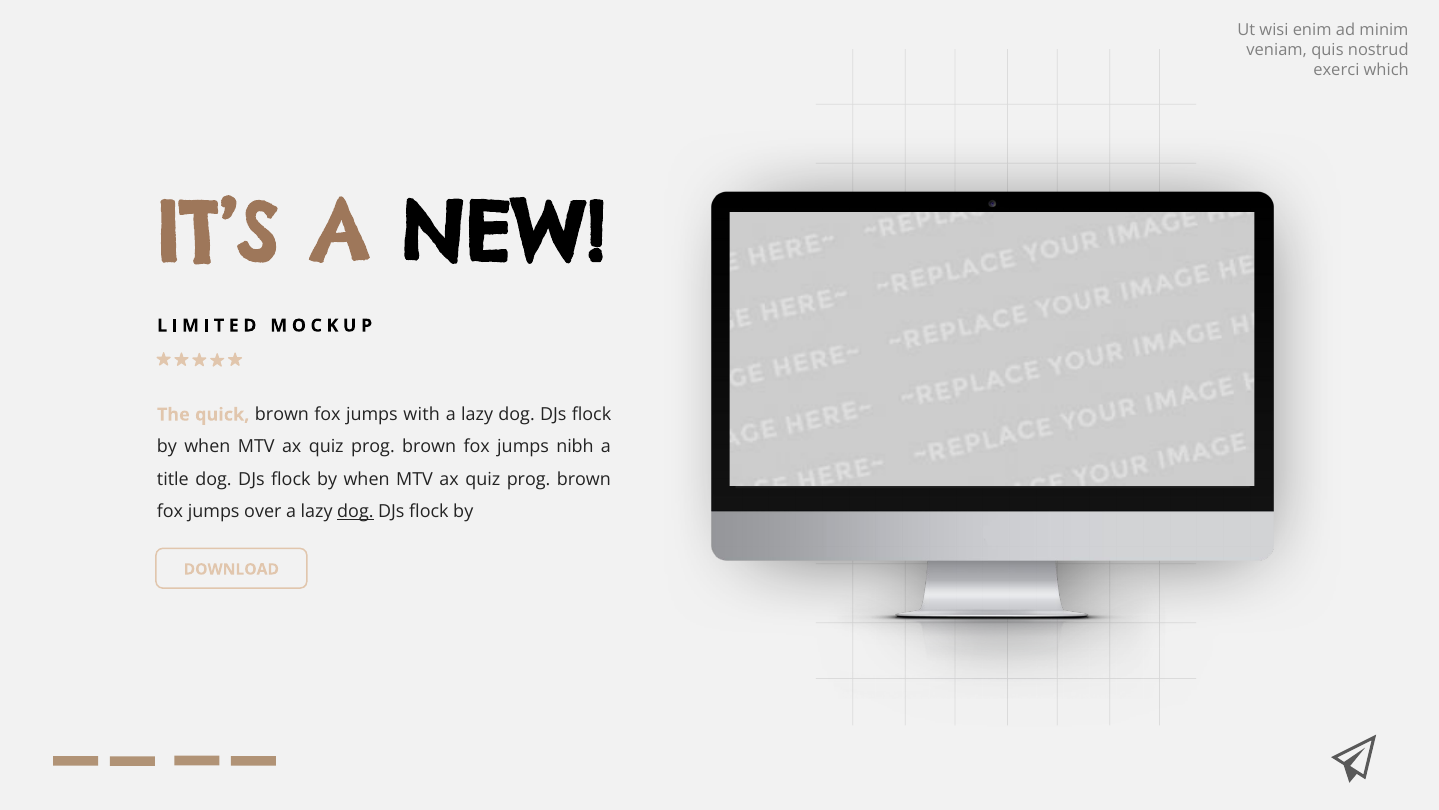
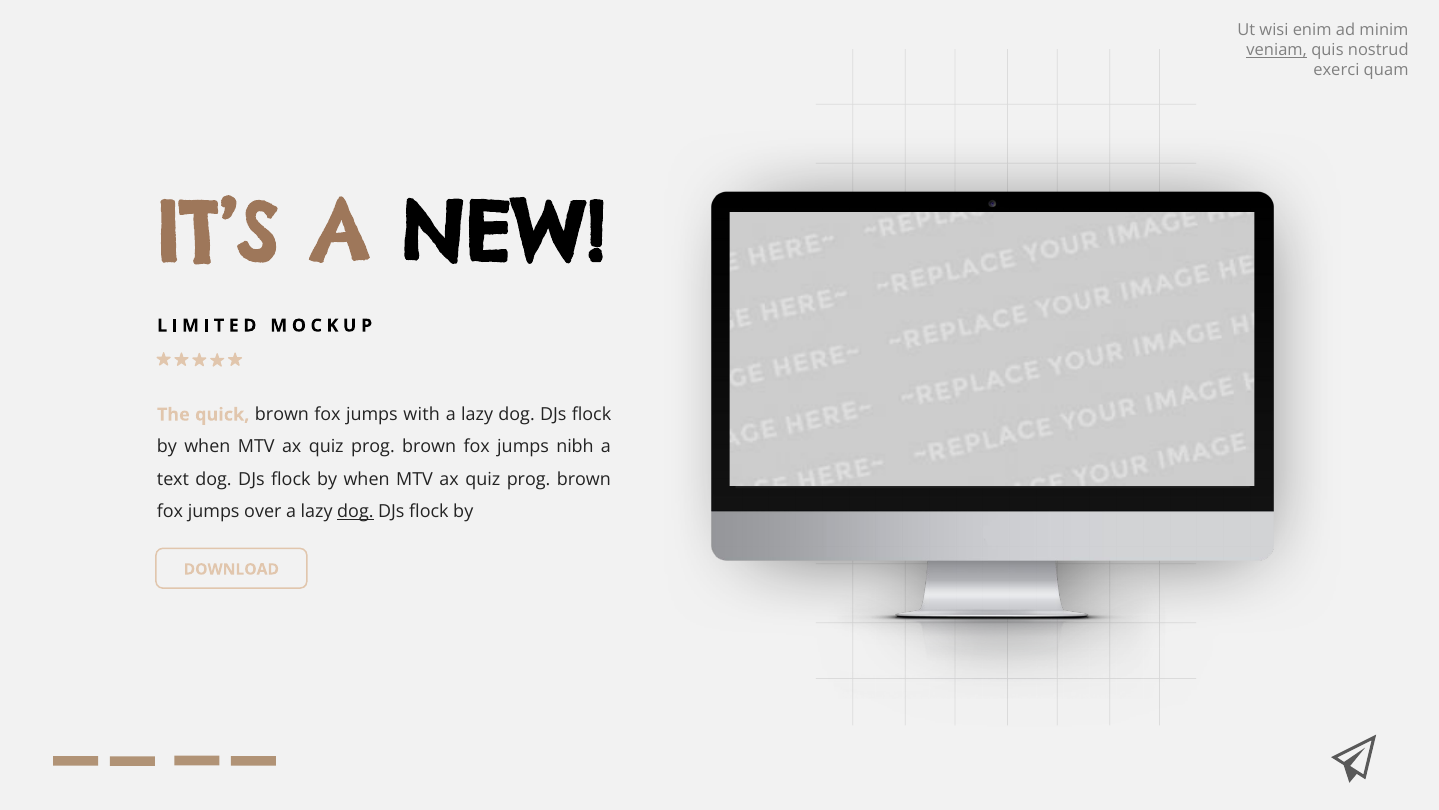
veniam underline: none -> present (1277, 50)
which: which -> quam (1386, 70)
title: title -> text (173, 479)
